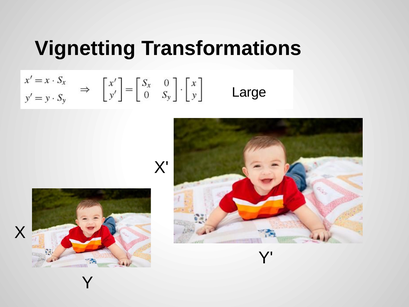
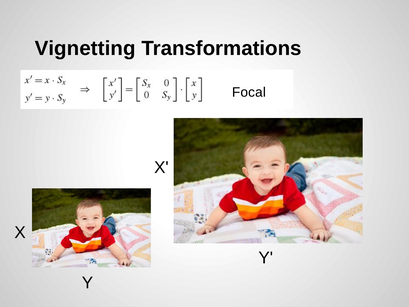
Large: Large -> Focal (249, 92)
